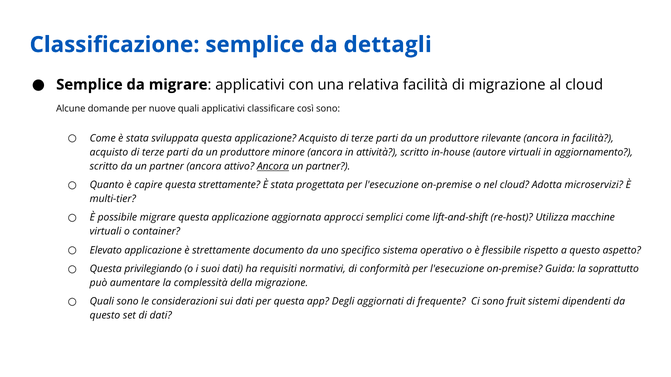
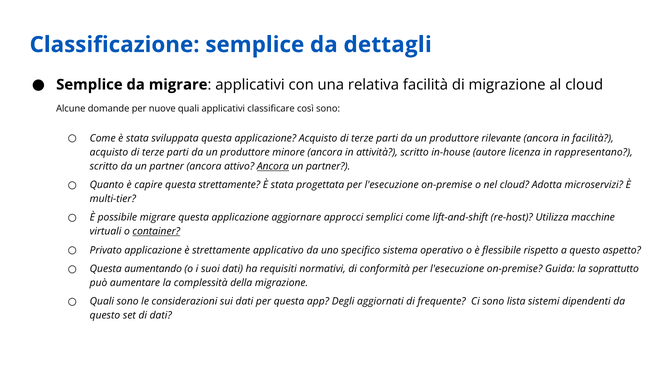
autore virtuali: virtuali -> licenza (525, 152)
aggiornamento: aggiornamento -> rappresentano (594, 152)
aggiornata: aggiornata -> aggiornare (296, 218)
container underline: none -> present (156, 232)
Elevato: Elevato -> Privato (106, 250)
documento: documento -> applicativo (278, 250)
privilegiando: privilegiando -> aumentando (153, 269)
fruit: fruit -> lista (516, 302)
